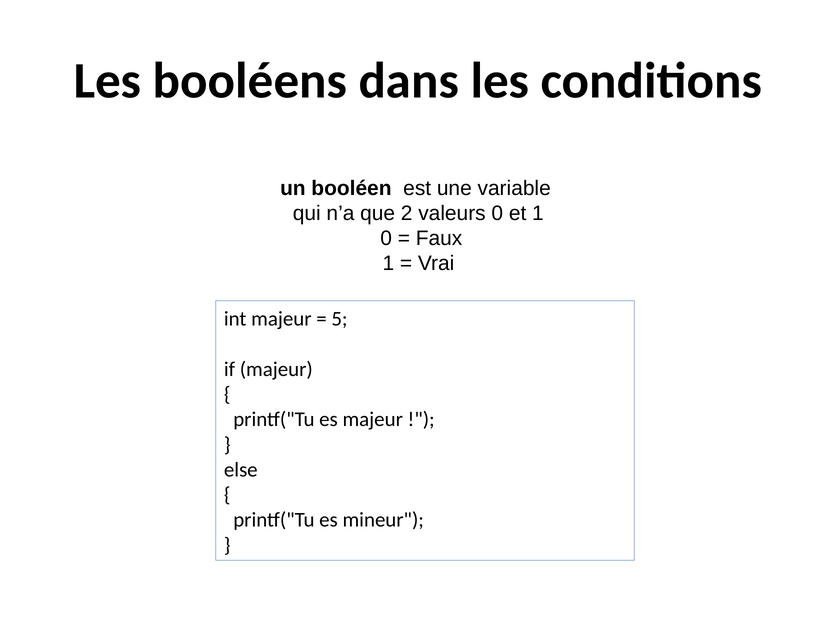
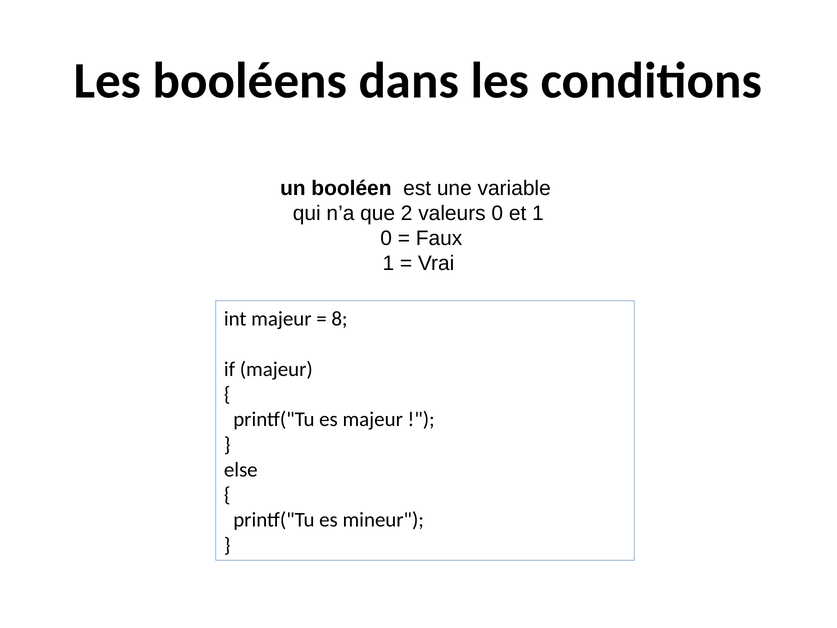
5: 5 -> 8 (339, 319)
